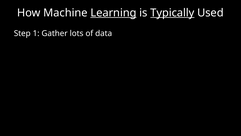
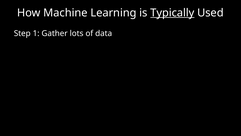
Learning underline: present -> none (113, 13)
